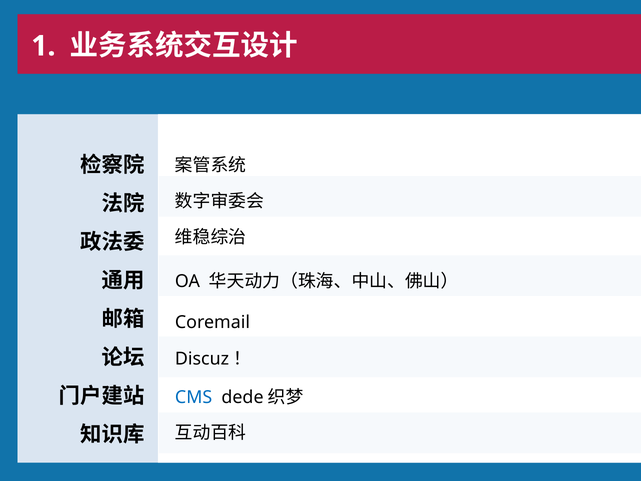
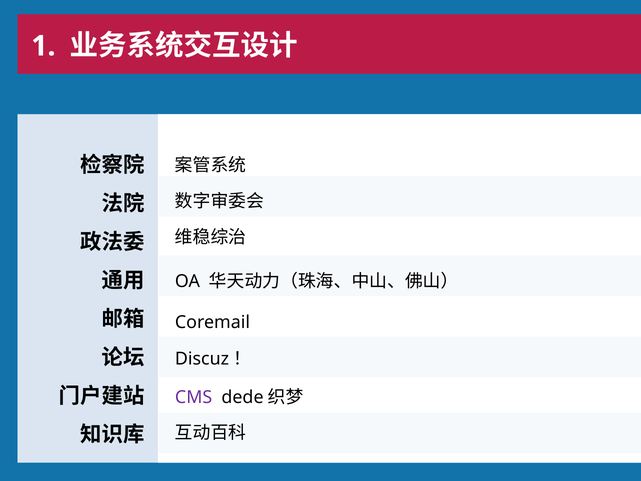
CMS colour: blue -> purple (194, 397)
